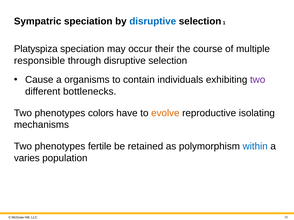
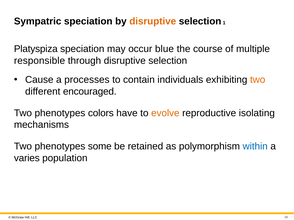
disruptive colour: blue -> orange (153, 21)
their: their -> blue (164, 49)
organisms: organisms -> processes (87, 80)
two colour: purple -> orange (258, 80)
bottlenecks: bottlenecks -> encouraged (90, 92)
fertile: fertile -> some (100, 147)
